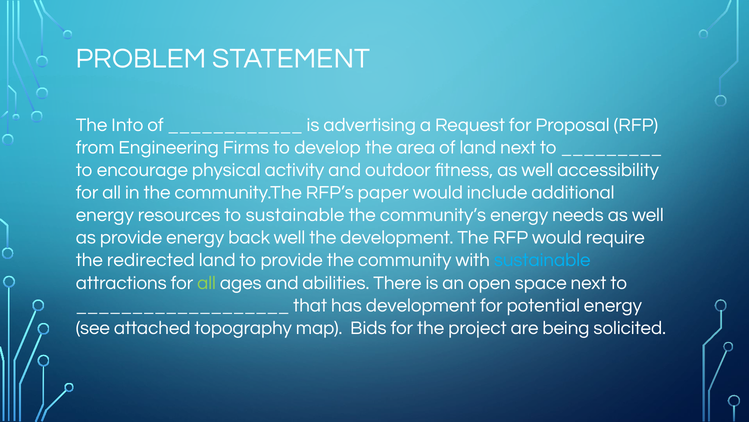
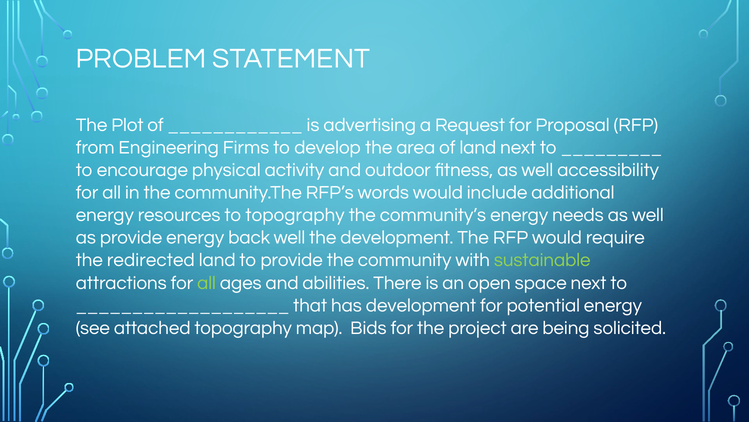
Into: Into -> Plot (127, 125)
paper: paper -> words (383, 192)
to sustainable: sustainable -> topography (295, 215)
sustainable colour: light blue -> light green (542, 260)
